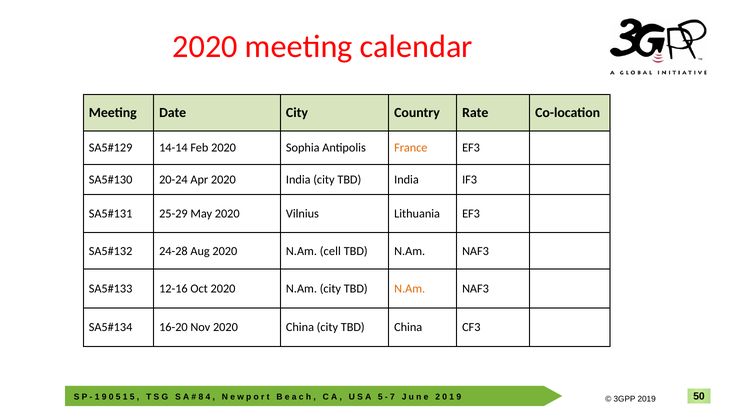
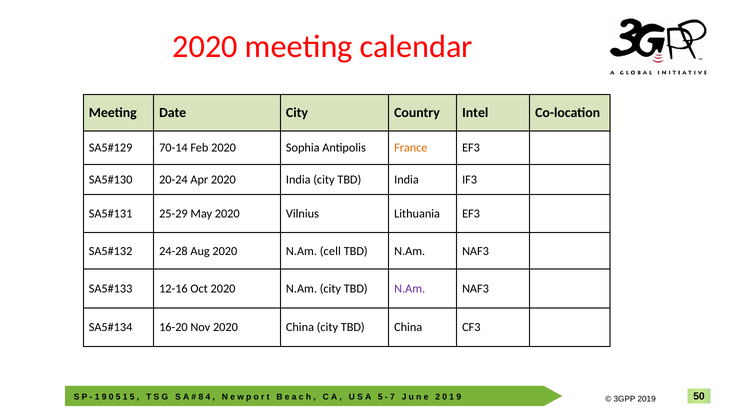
Rate: Rate -> Intel (475, 113)
14-14: 14-14 -> 70-14 (173, 148)
N.Am colour: orange -> purple (410, 288)
